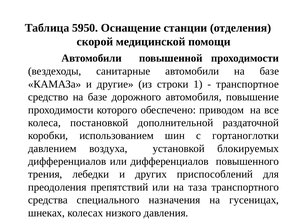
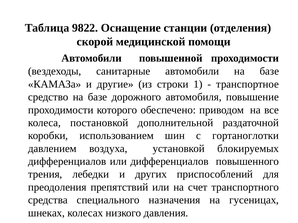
5950: 5950 -> 9822 (85, 28)
таза: таза -> счет (198, 188)
